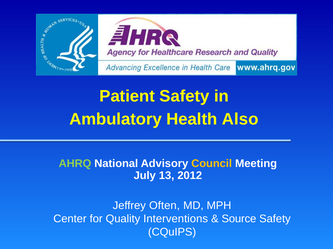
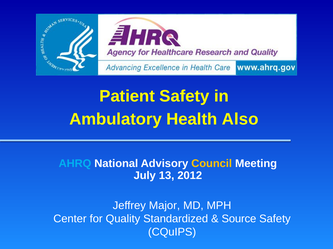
AHRQ colour: light green -> light blue (75, 164)
Often: Often -> Major (164, 206)
Interventions: Interventions -> Standardized (176, 219)
